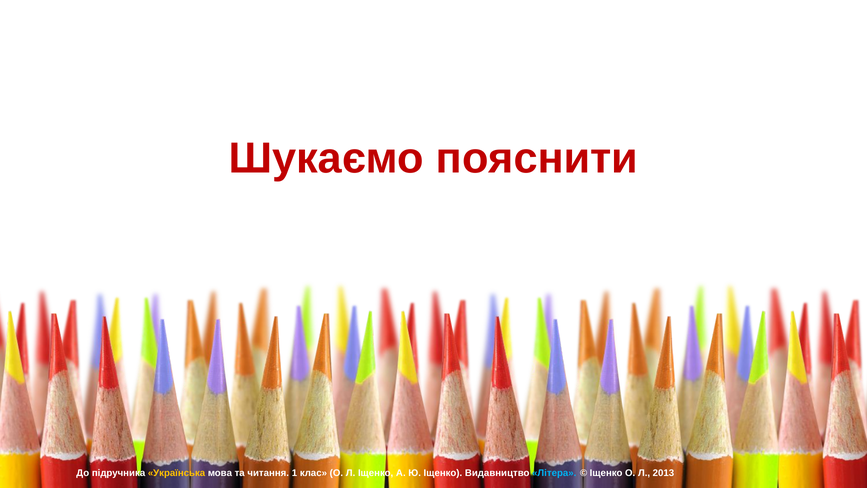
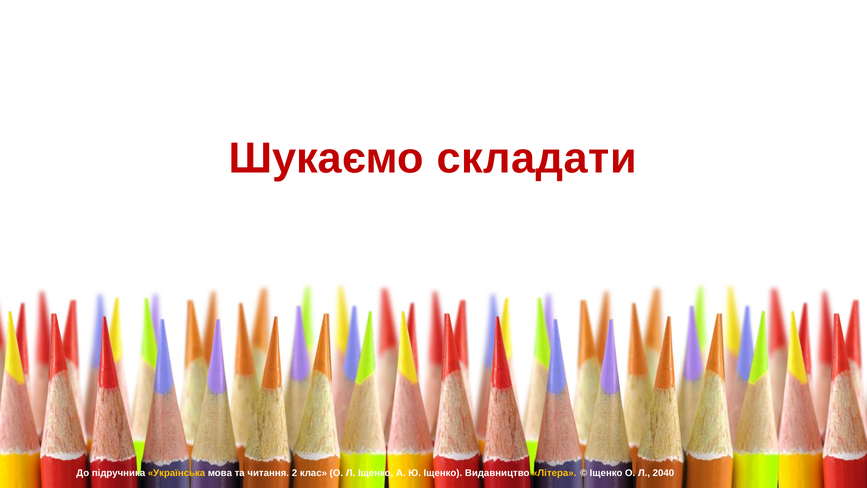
пояснити: пояснити -> складати (537, 158)
1: 1 -> 2 (295, 473)
Літера colour: light blue -> yellow (554, 473)
2013: 2013 -> 2040 (663, 473)
